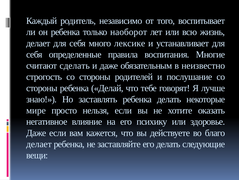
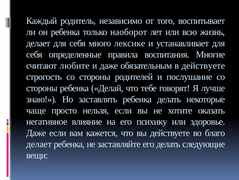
сделать: сделать -> любите (75, 65)
в неизвестно: неизвестно -> действуете (203, 65)
мире: мире -> чаще (36, 110)
